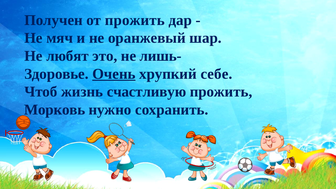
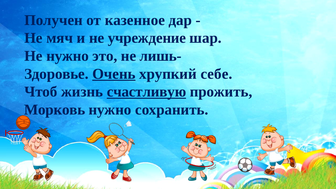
от прожить: прожить -> казенное (135, 20)
оранжевый: оранжевый -> учреждение (147, 38)
Не любят: любят -> нужно (68, 56)
счастливую underline: none -> present (146, 92)
